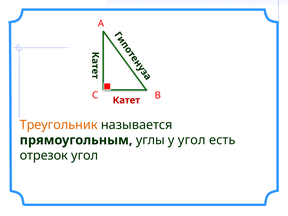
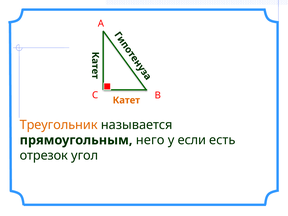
Катет colour: red -> orange (126, 100)
углы: углы -> него (150, 140)
у угол: угол -> если (192, 140)
